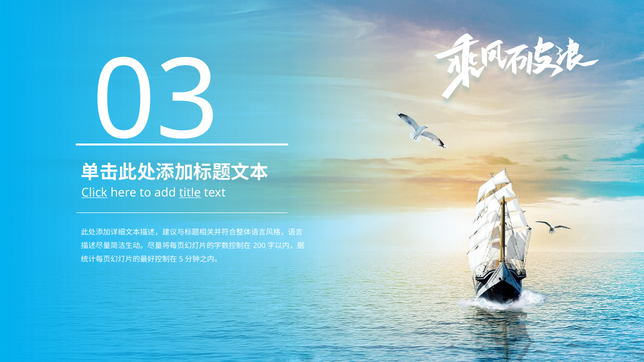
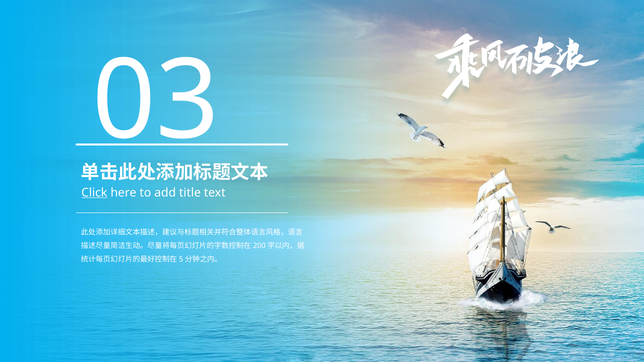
title underline: present -> none (190, 193)
